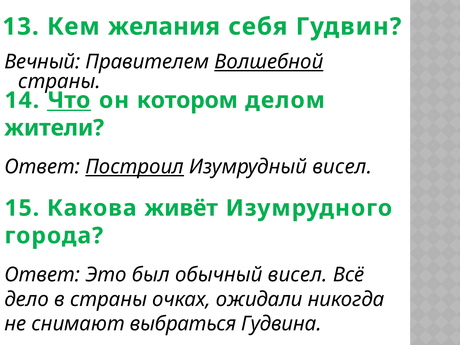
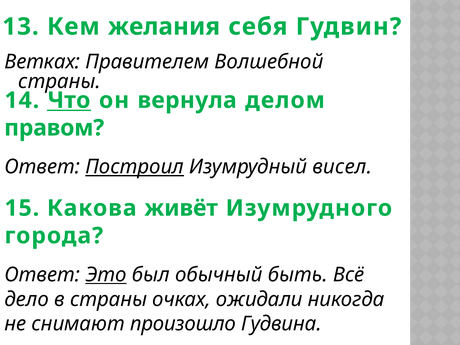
Вечный: Вечный -> Ветках (42, 62)
Волшебной underline: present -> none (269, 62)
котором: котором -> вернула (187, 100)
жители: жители -> правом (54, 128)
Это underline: none -> present (106, 275)
обычный висел: висел -> быть (298, 275)
выбраться: выбраться -> произошло (183, 324)
